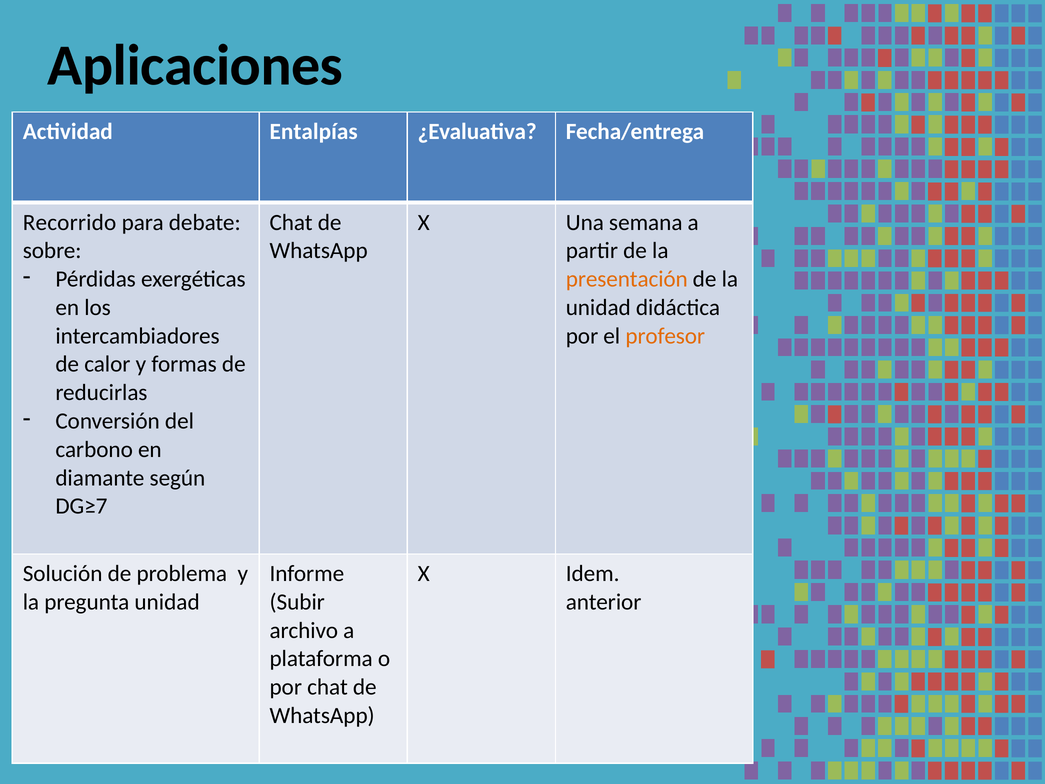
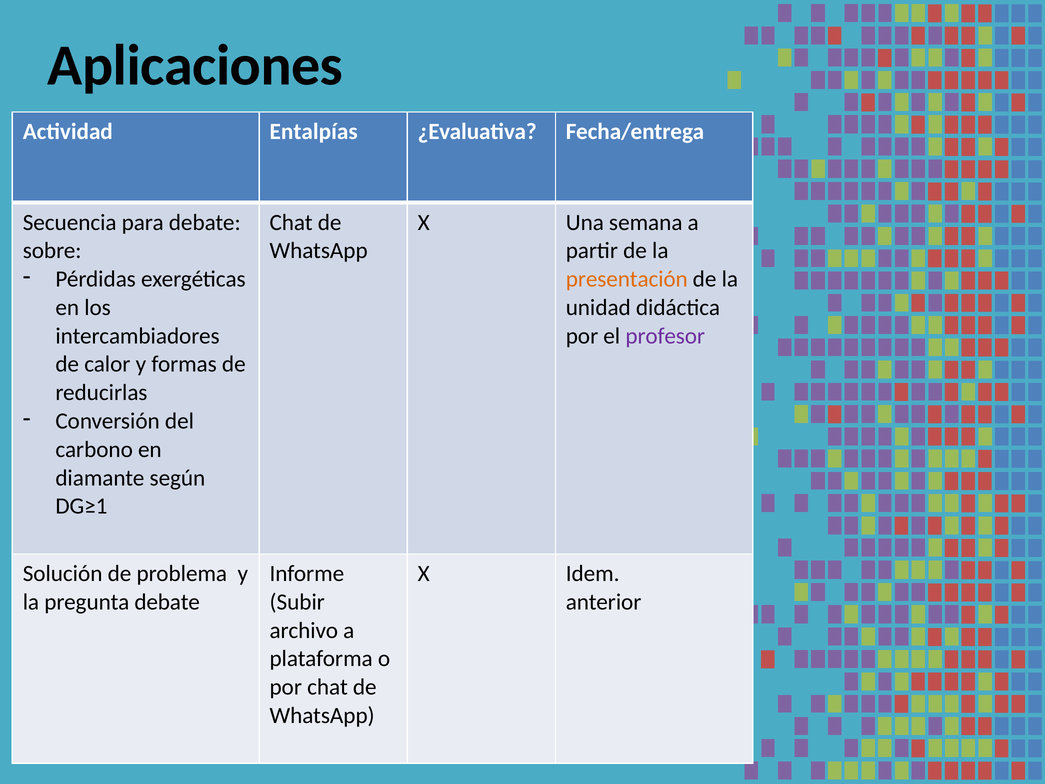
Recorrido: Recorrido -> Secuencia (70, 222)
profesor colour: orange -> purple (665, 336)
DG≥7: DG≥7 -> DG≥1 (81, 506)
pregunta unidad: unidad -> debate (167, 602)
